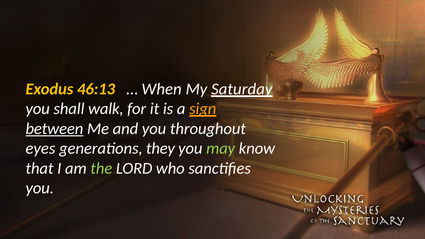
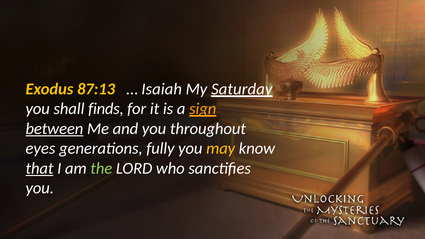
46:13: 46:13 -> 87:13 (96, 89)
When: When -> Isaiah (162, 89)
walk: walk -> finds (106, 109)
they: they -> fully (160, 149)
may colour: light green -> yellow (221, 149)
that underline: none -> present (39, 168)
